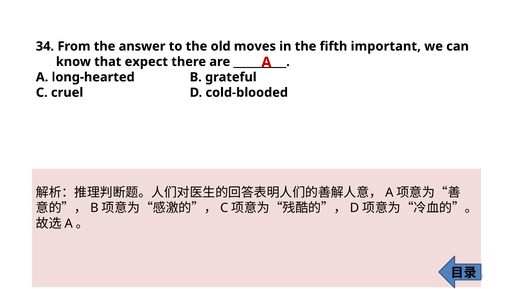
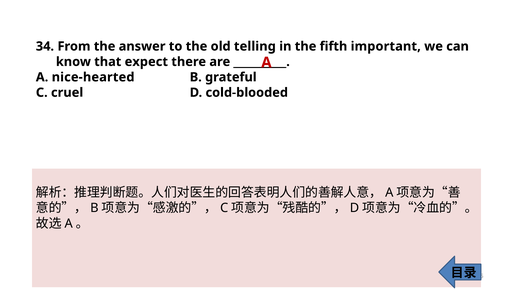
moves: moves -> telling (255, 46)
long-hearted: long-hearted -> nice-hearted (93, 77)
